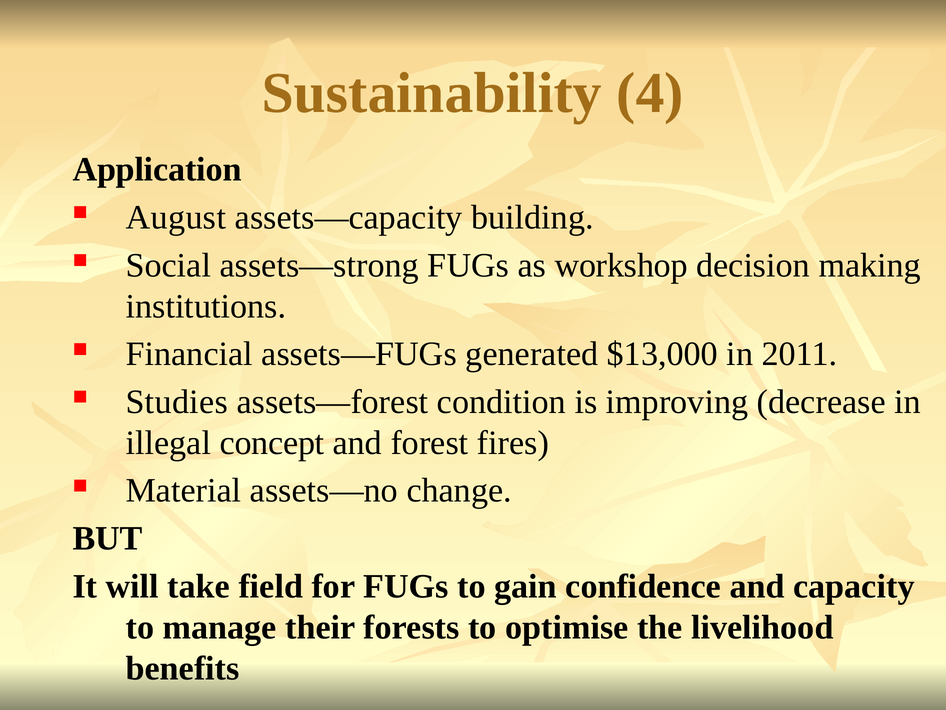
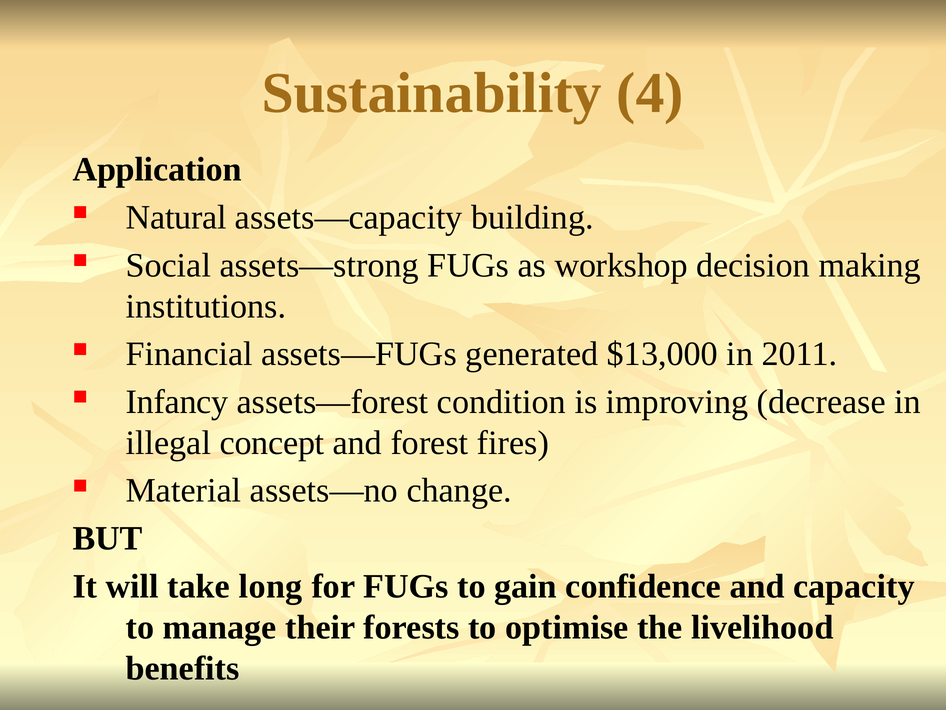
August: August -> Natural (176, 217)
Studies: Studies -> Infancy (177, 402)
field: field -> long (271, 586)
